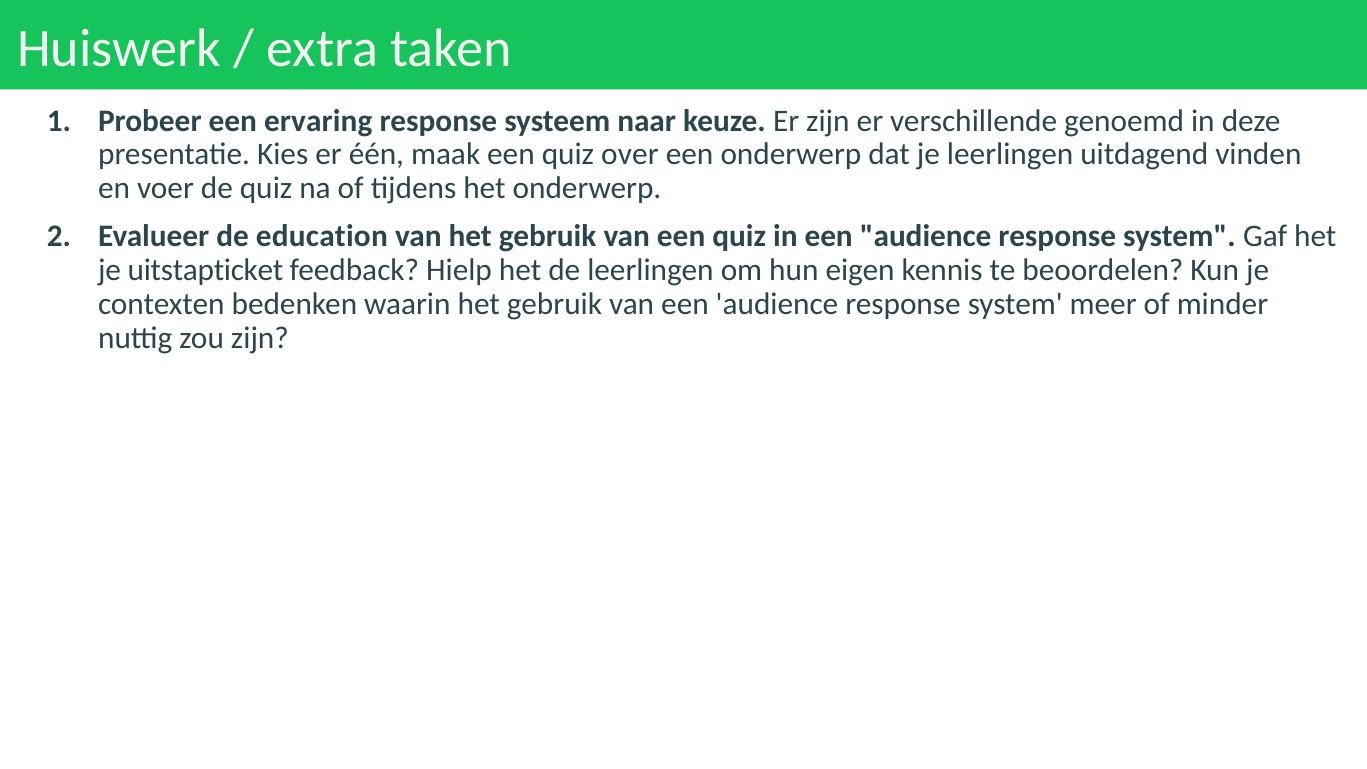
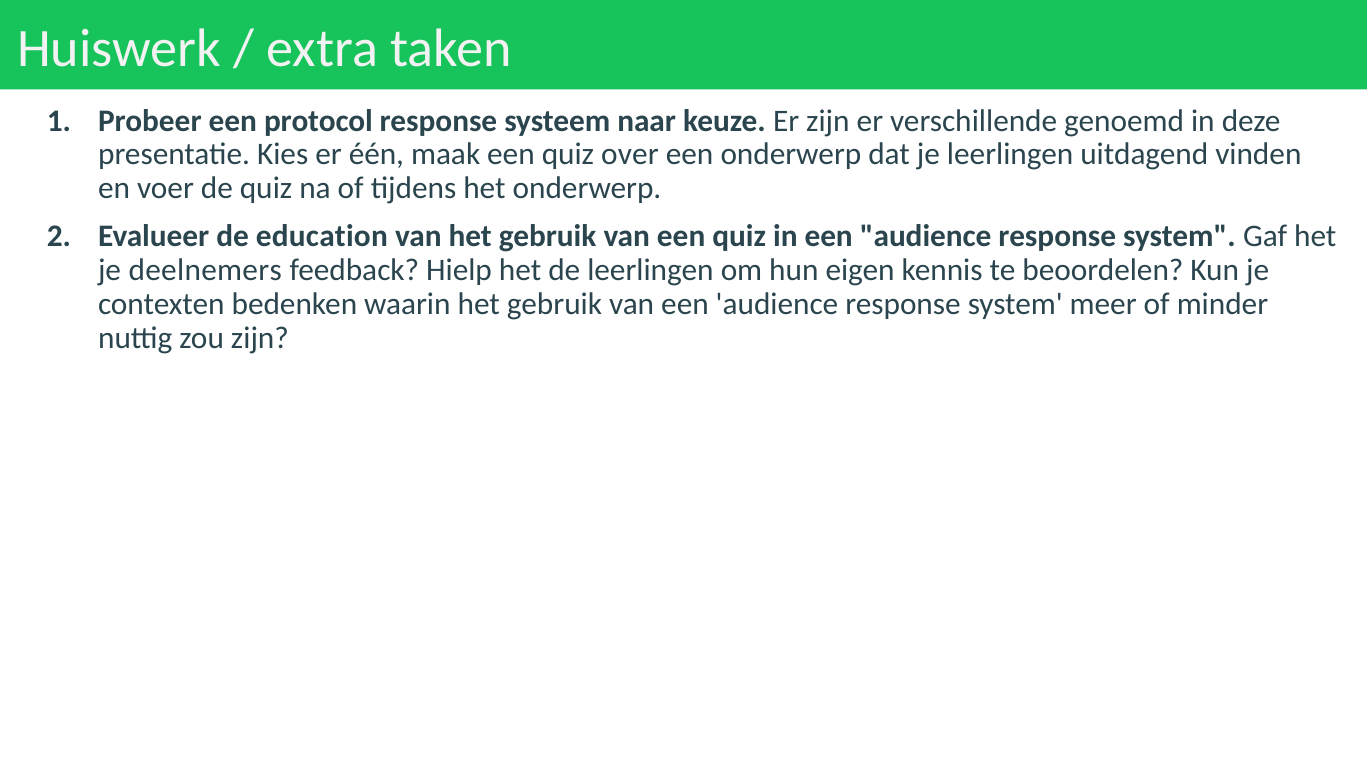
ervaring: ervaring -> protocol (318, 121)
uitstapticket: uitstapticket -> deelnemers (205, 270)
